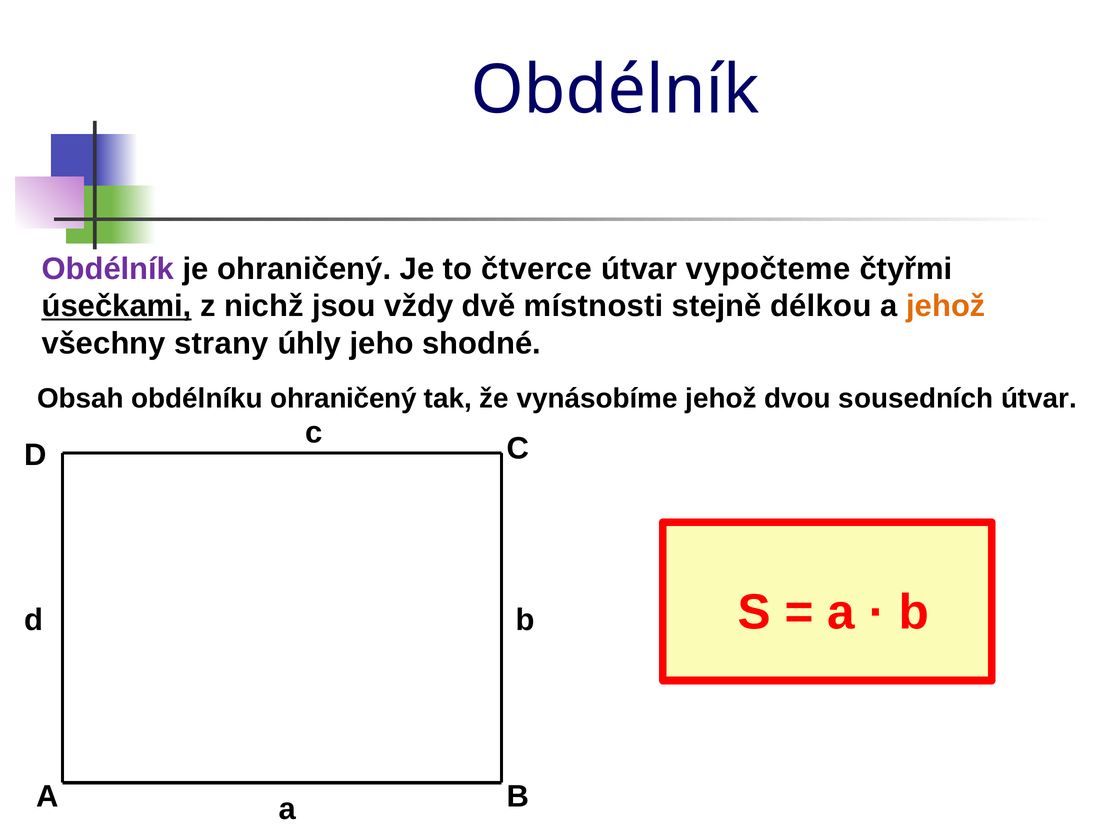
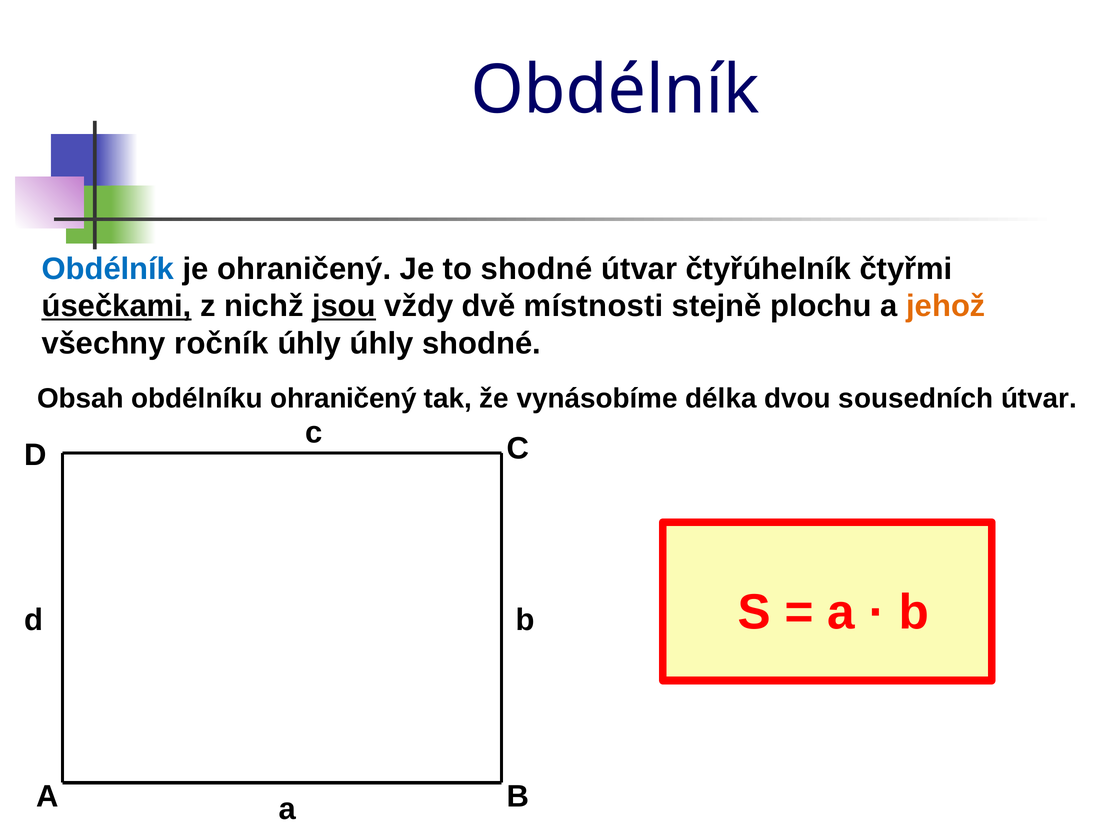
Obdélník colour: purple -> blue (108, 269)
to čtverce: čtverce -> shodné (537, 269)
vypočteme: vypočteme -> čtyřúhelník (768, 269)
jsou underline: none -> present (344, 306)
délkou: délkou -> plochu (821, 306)
strany: strany -> ročník (221, 343)
úhly jeho: jeho -> úhly (382, 343)
vynásobíme jehož: jehož -> délka (721, 398)
